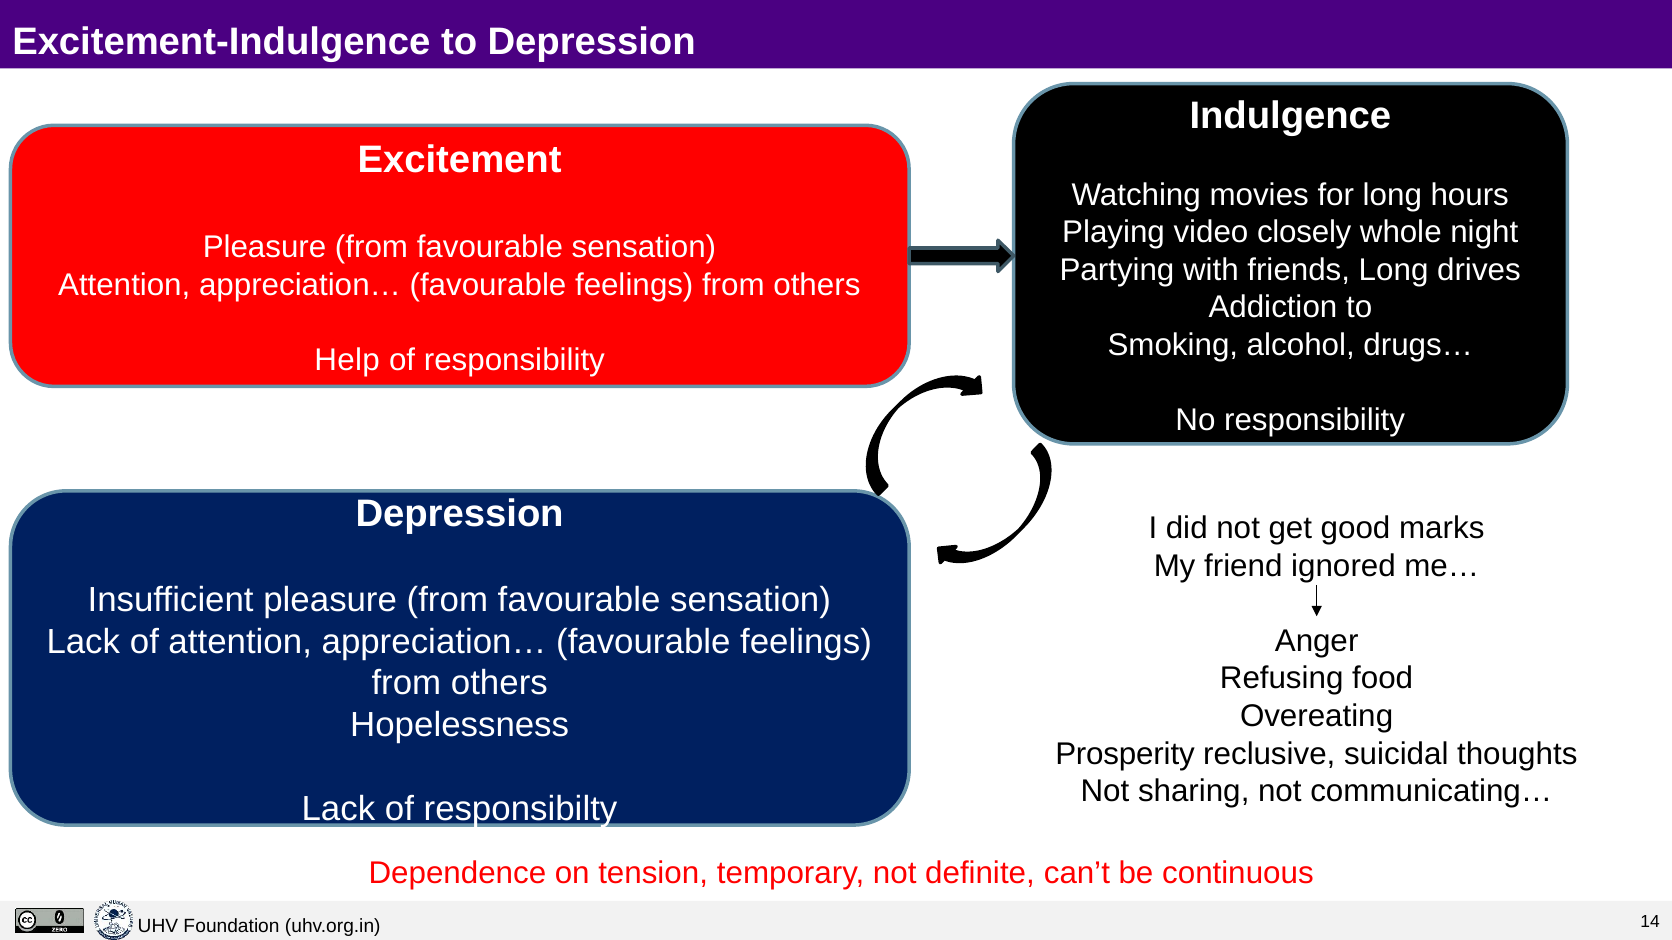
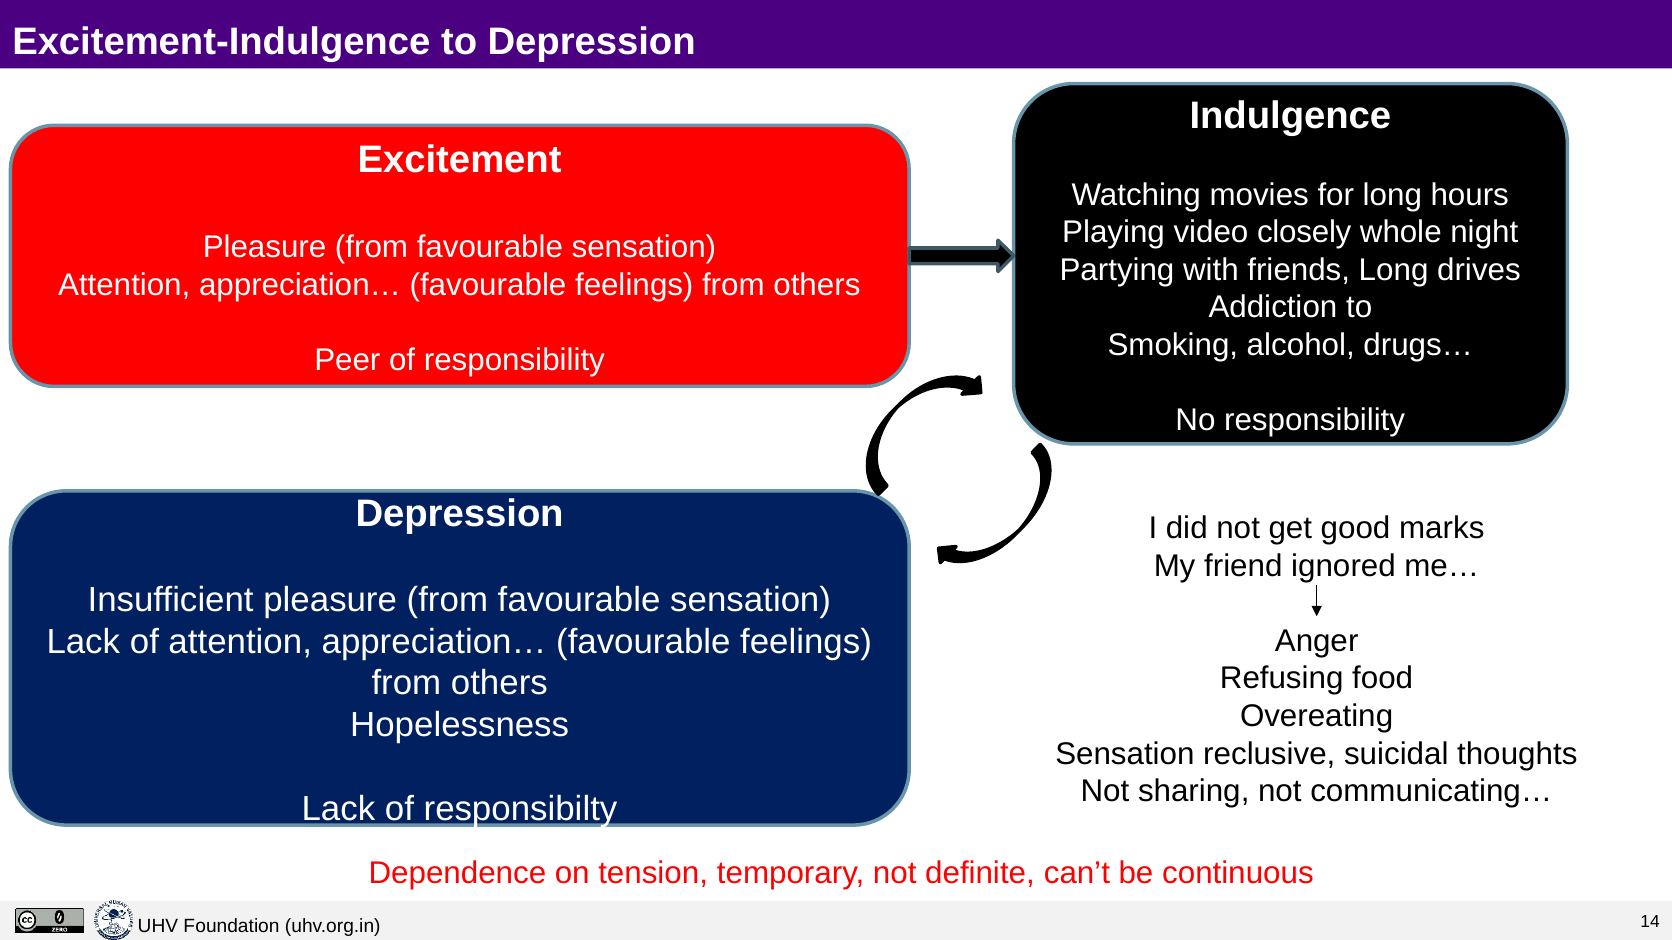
Help: Help -> Peer (347, 361)
Prosperity: Prosperity -> Sensation (1125, 754)
